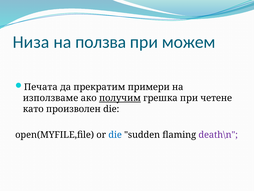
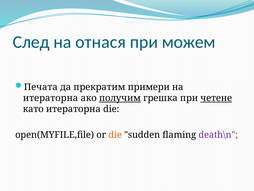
Низа: Низа -> След (31, 42)
ползва: ползва -> отнася (101, 42)
използваме: използваме -> итераторна (51, 98)
четене underline: none -> present (216, 98)
като произволен: произволен -> итераторна (73, 109)
die colour: blue -> orange (115, 134)
